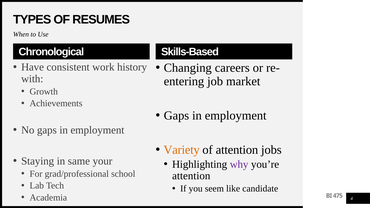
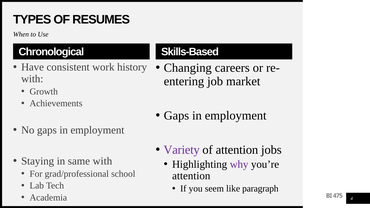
Variety colour: orange -> purple (182, 150)
same your: your -> with (102, 161)
candidate: candidate -> paragraph (260, 189)
